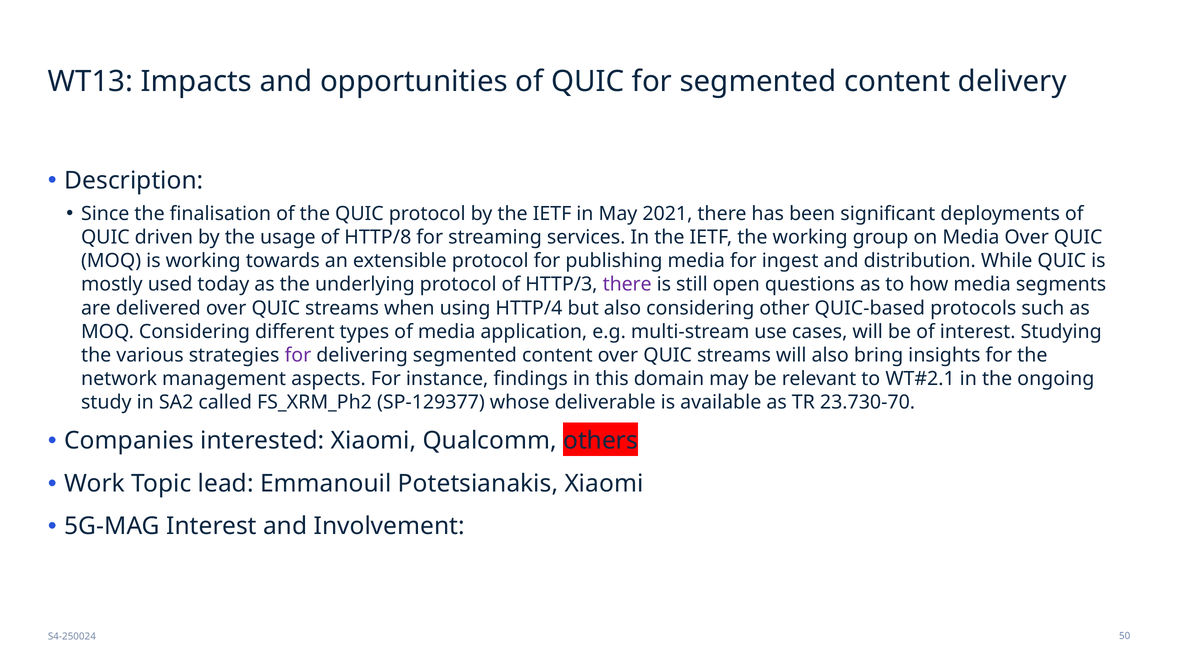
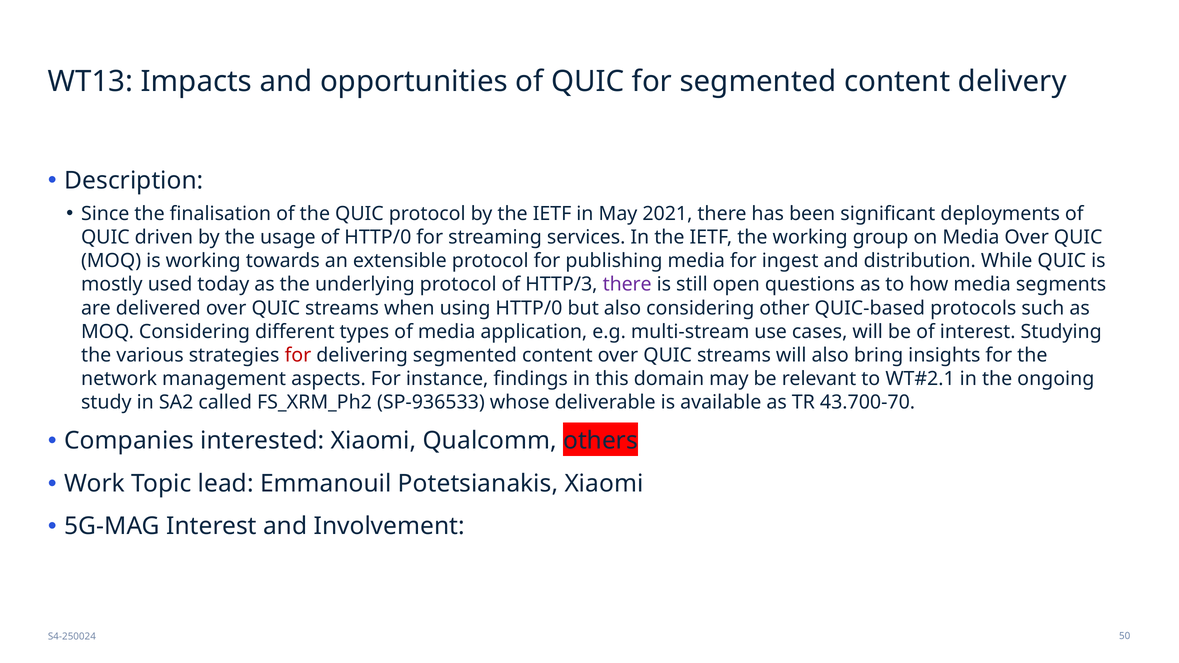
of HTTP/8: HTTP/8 -> HTTP/0 (378, 237)
using HTTP/4: HTTP/4 -> HTTP/0 (529, 308)
for colour: purple -> red (298, 355)
SP-129377: SP-129377 -> SP-936533 (431, 402)
23.730-70: 23.730-70 -> 43.700-70 (868, 402)
